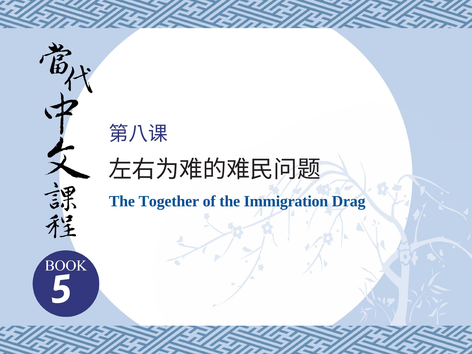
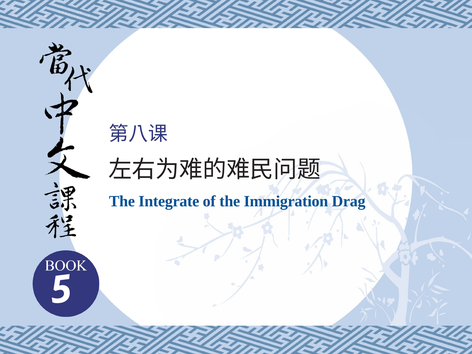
Together: Together -> Integrate (169, 201)
